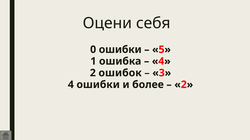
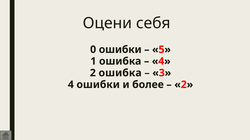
2 ошибок: ошибок -> ошибка (120, 73)
